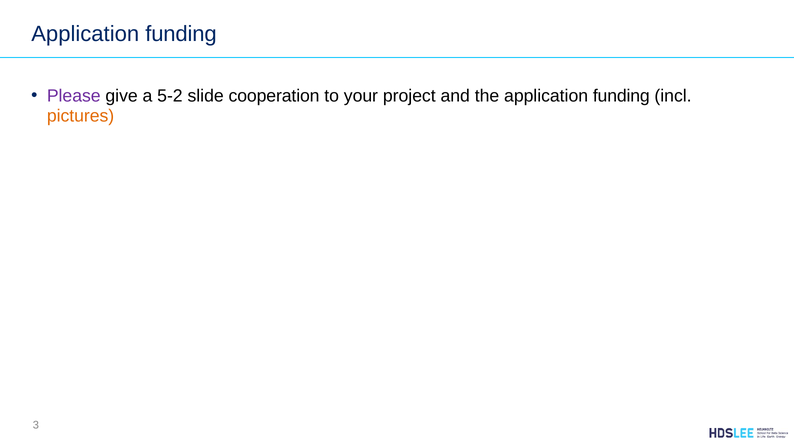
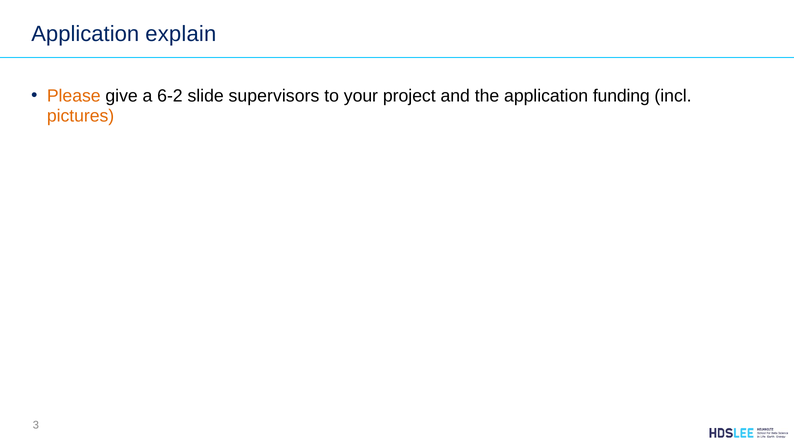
funding: funding -> explain (181, 34)
Please colour: purple -> orange (74, 96)
5-2: 5-2 -> 6-2 (170, 96)
cooperation: cooperation -> supervisors (274, 96)
